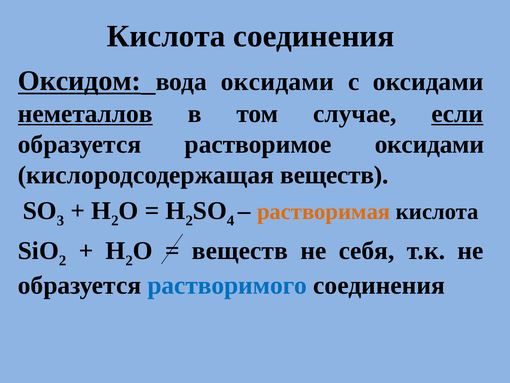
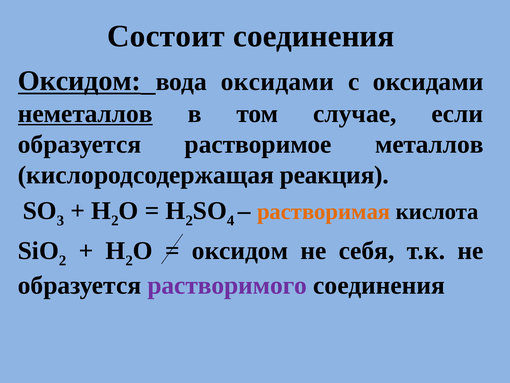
Кислота: Кислота -> Состоит (166, 36)
если underline: present -> none (457, 114)
растворимое оксидами: оксидами -> металлов (429, 144)
кислородсодержащая веществ: веществ -> реакция (334, 175)
веществ: веществ -> оксидом (240, 250)
растворимого colour: blue -> purple (227, 285)
